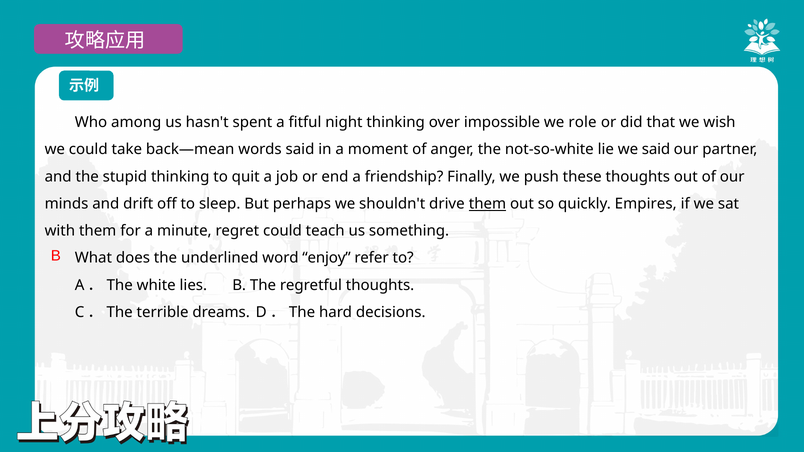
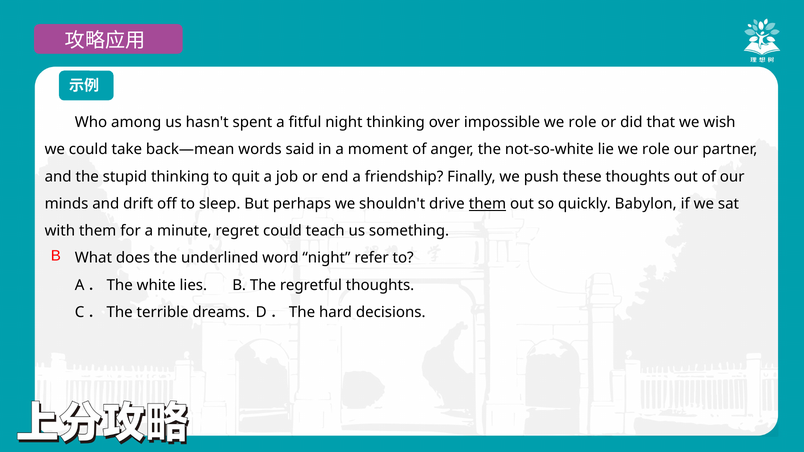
lie we said: said -> role (656, 150)
Empires: Empires -> Babylon (646, 204)
word enjoy: enjoy -> night (326, 258)
